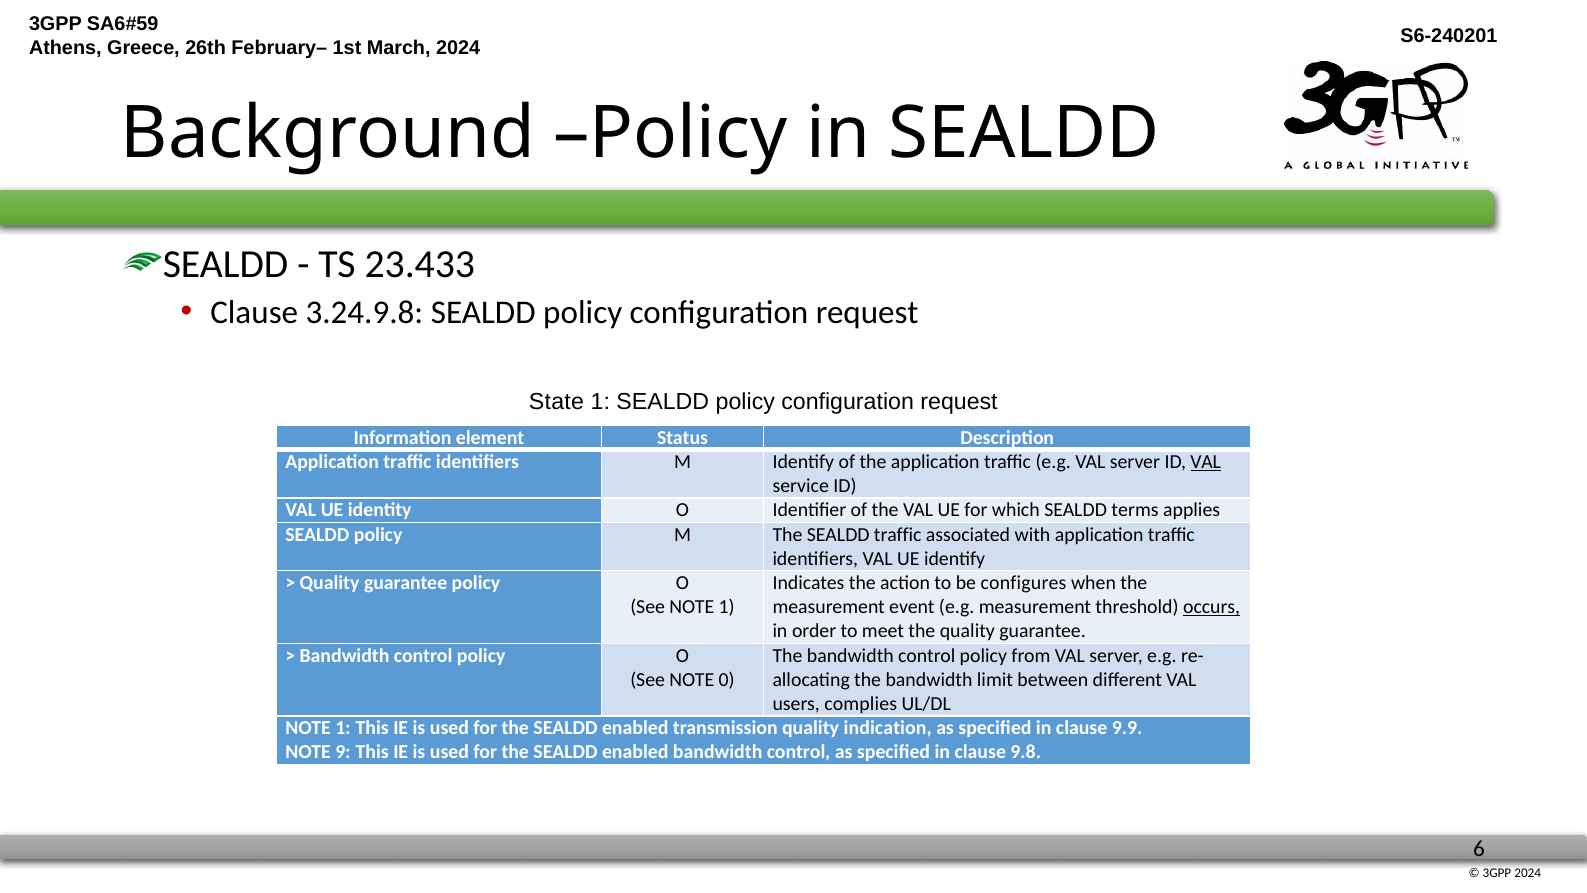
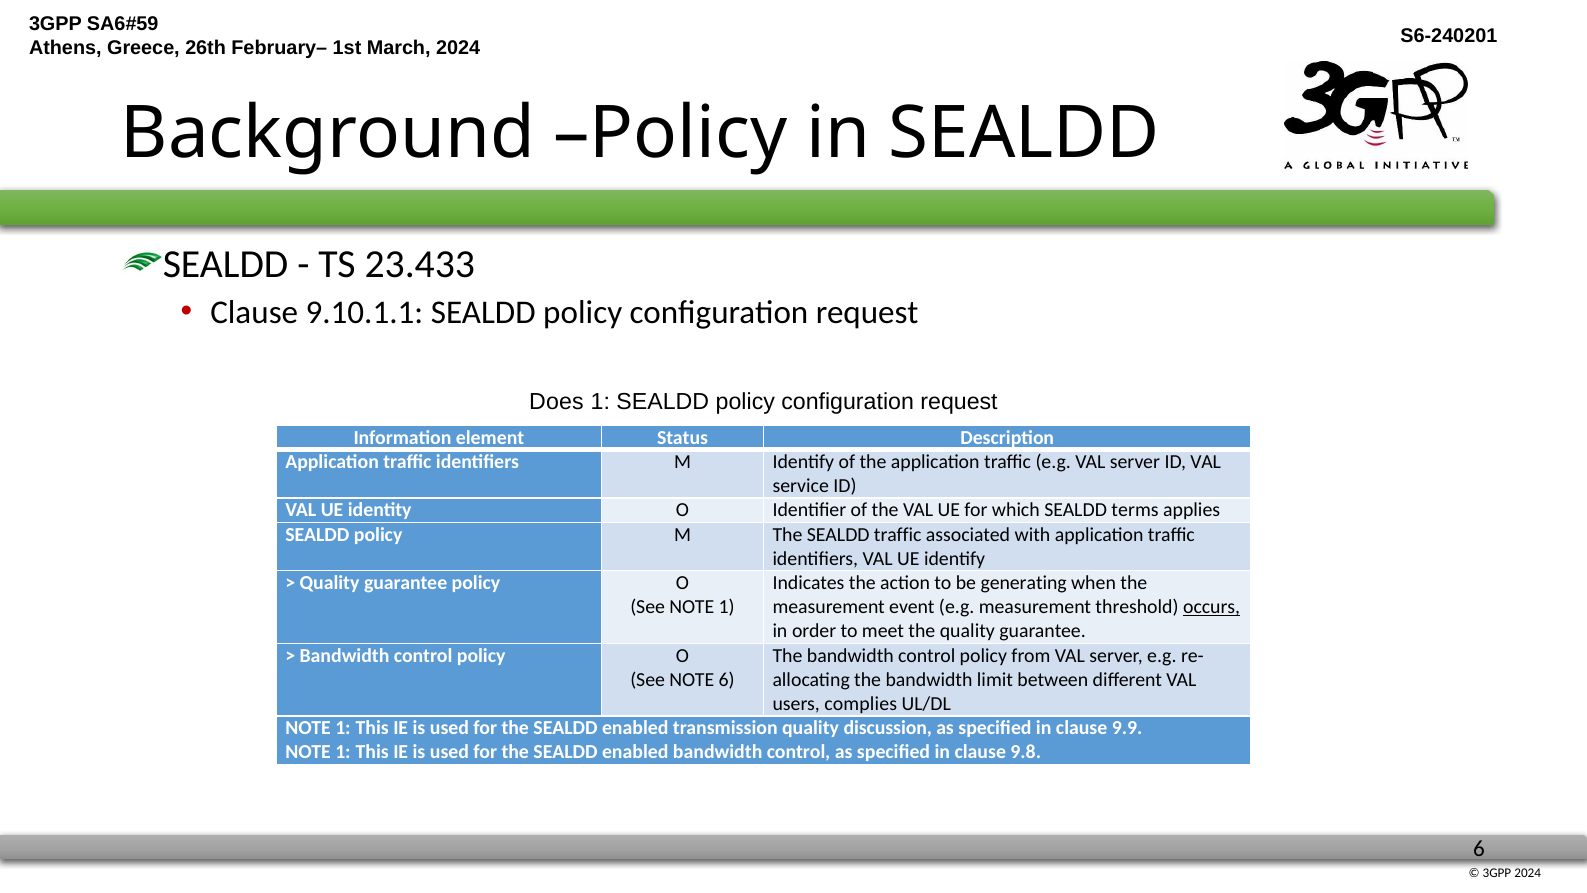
3.24.9.8: 3.24.9.8 -> 9.10.1.1 (364, 312)
State: State -> Does (556, 402)
VAL underline: present -> none (1206, 462)
configures: configures -> generating (1024, 583)
NOTE 0: 0 -> 6 (727, 679)
indication: indication -> discussion (888, 728)
9: 9 -> 1 (343, 752)
